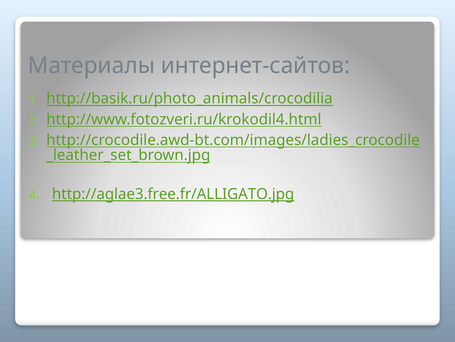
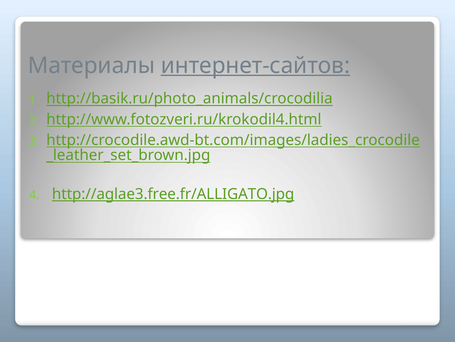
интернет-сайтов underline: none -> present (256, 65)
